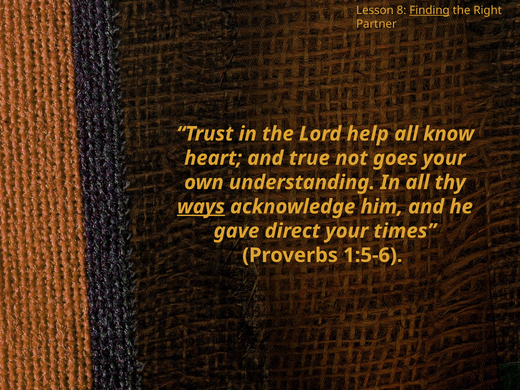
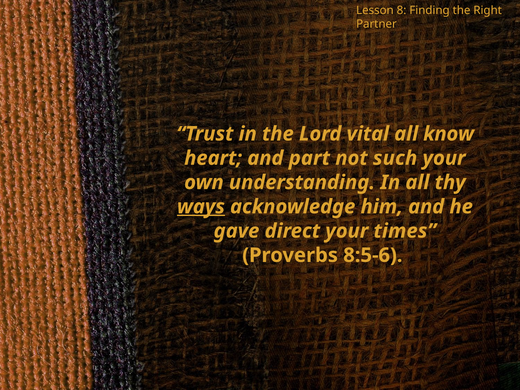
Finding underline: present -> none (430, 10)
help: help -> vital (368, 134)
true: true -> part (309, 158)
goes: goes -> such (395, 158)
1:5-6: 1:5-6 -> 8:5-6 (373, 255)
